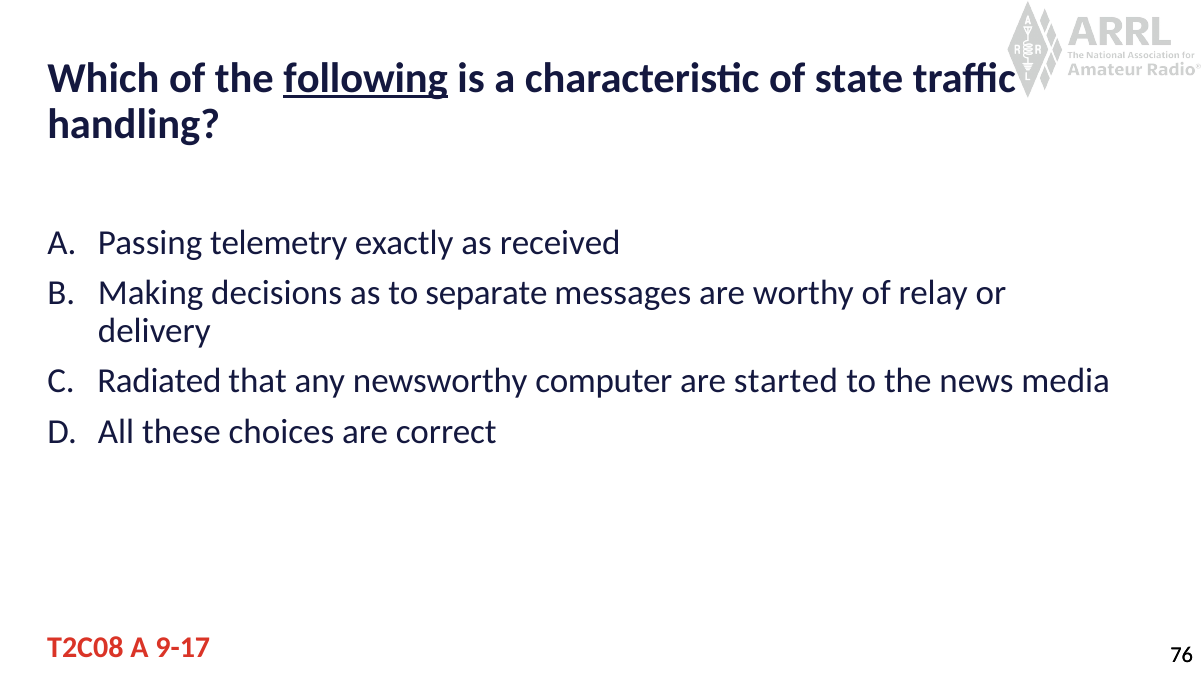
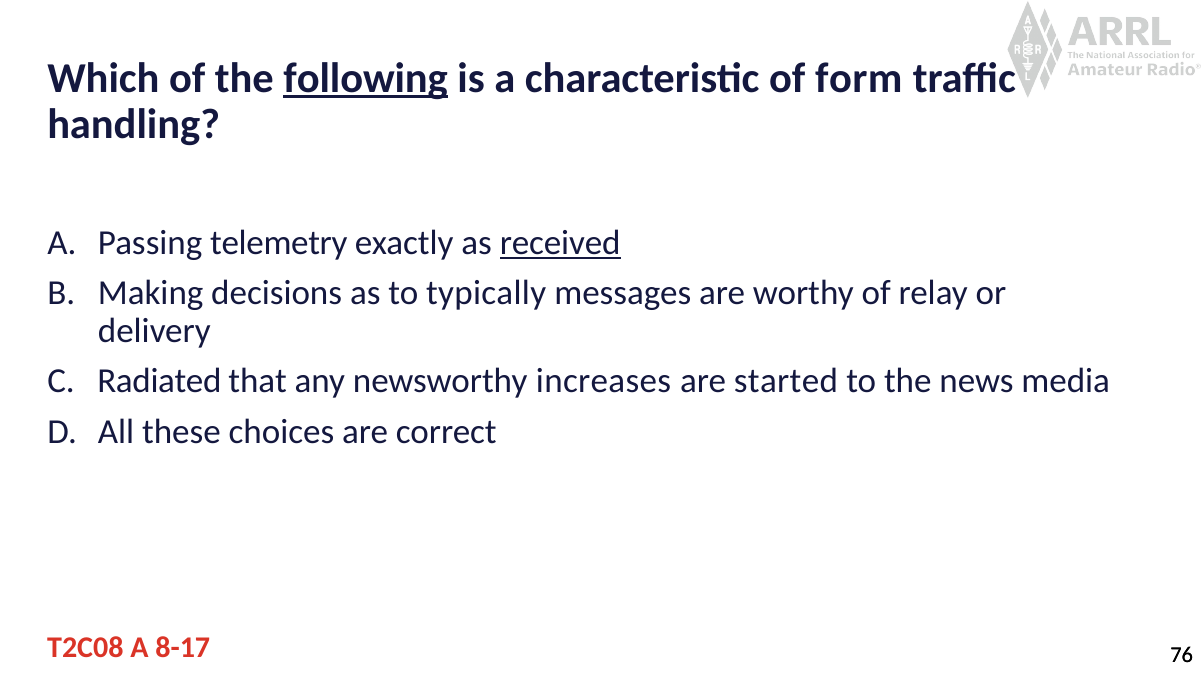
state: state -> form (859, 78)
received underline: none -> present (560, 243)
separate: separate -> typically (486, 293)
computer: computer -> increases (604, 381)
9-17: 9-17 -> 8-17 (183, 647)
